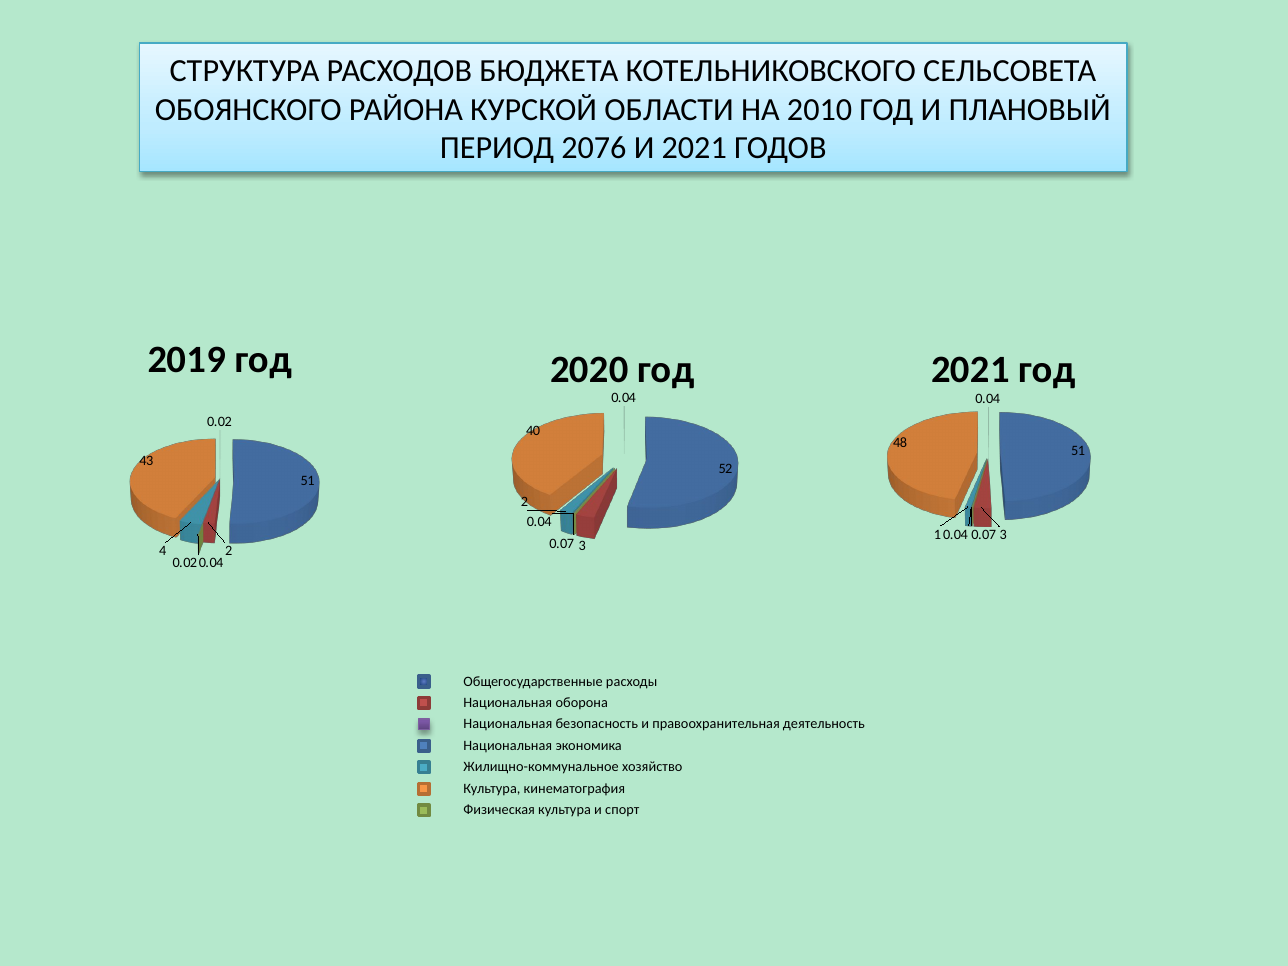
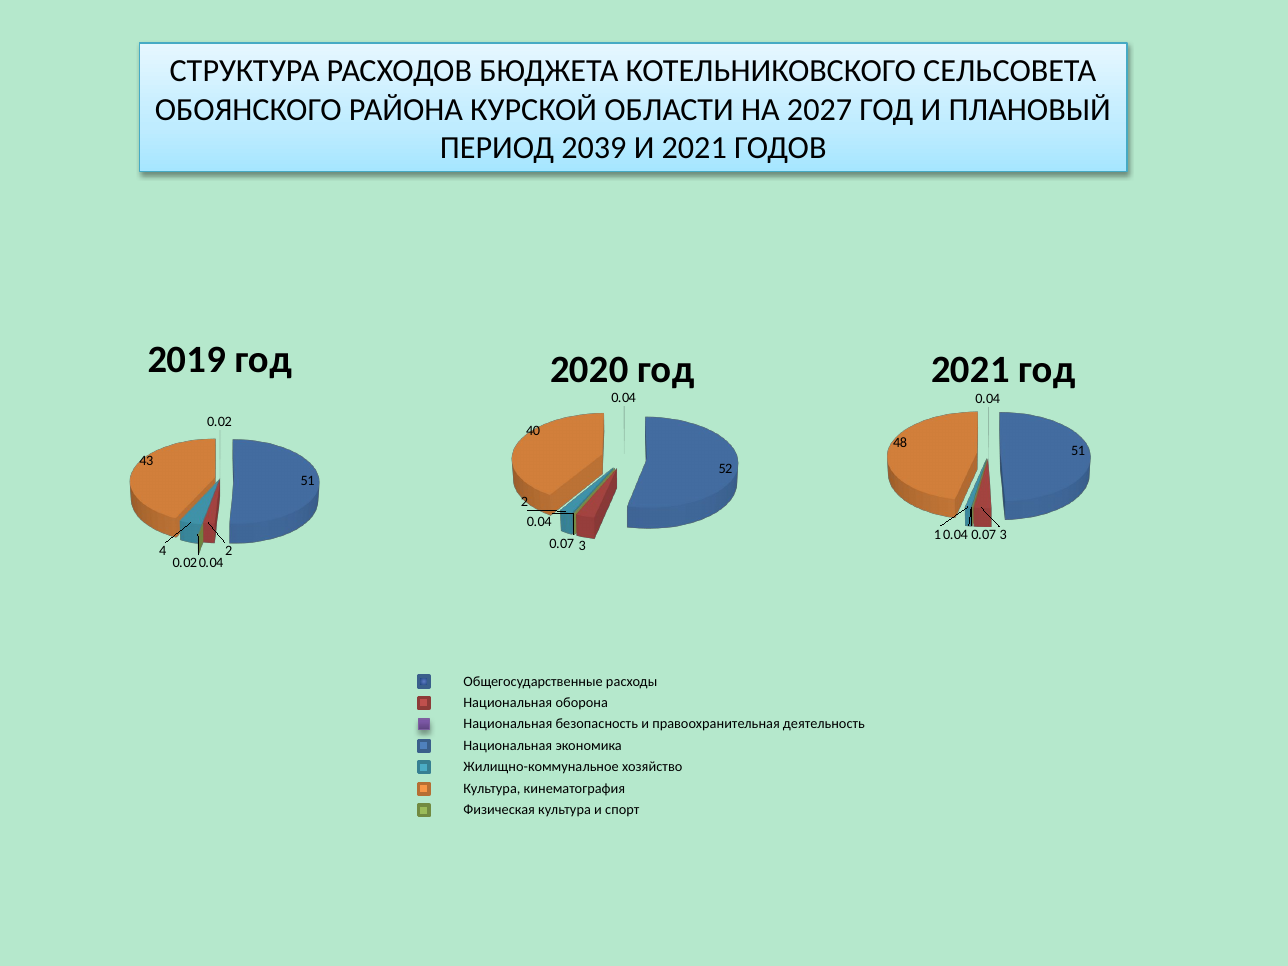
2010: 2010 -> 2027 (820, 109)
2076: 2076 -> 2039 (594, 148)
